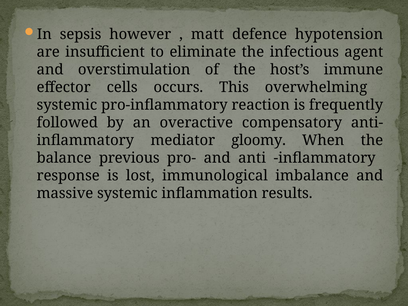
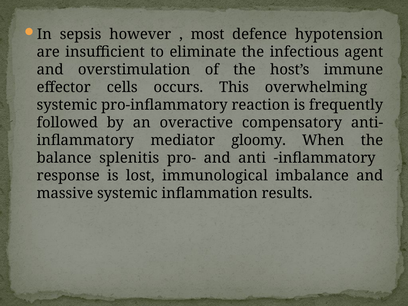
matt: matt -> most (208, 34)
previous: previous -> splenitis (129, 158)
